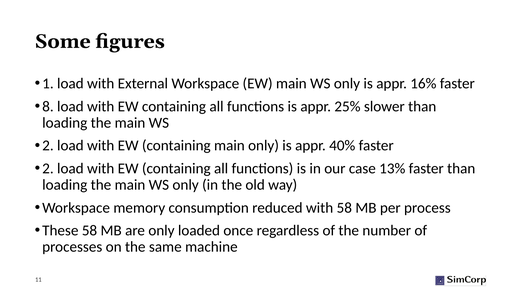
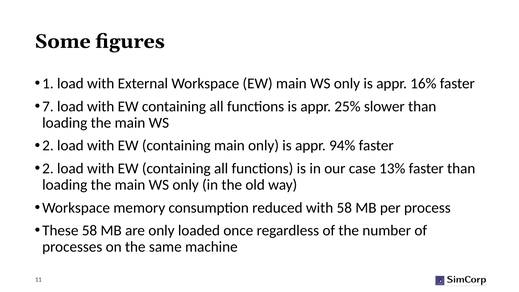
8: 8 -> 7 (48, 106)
40%: 40% -> 94% (342, 146)
